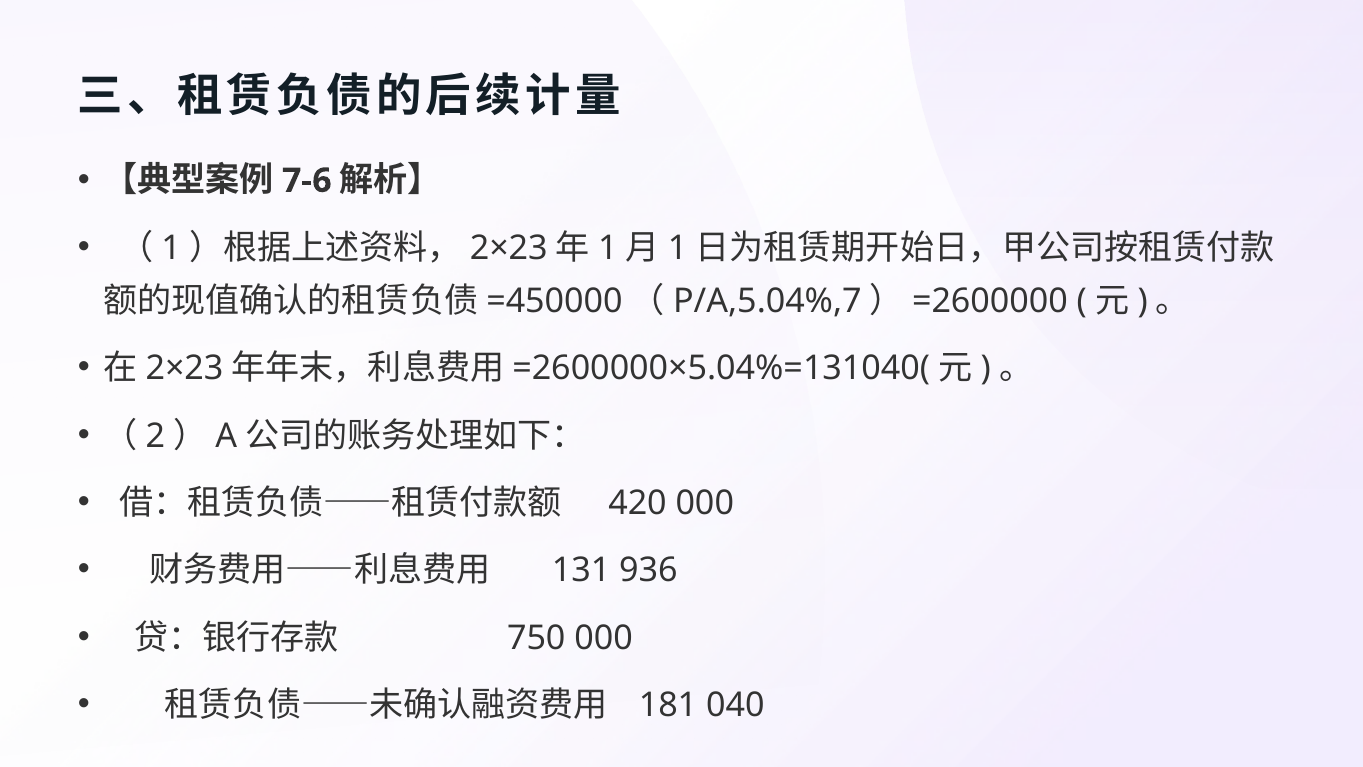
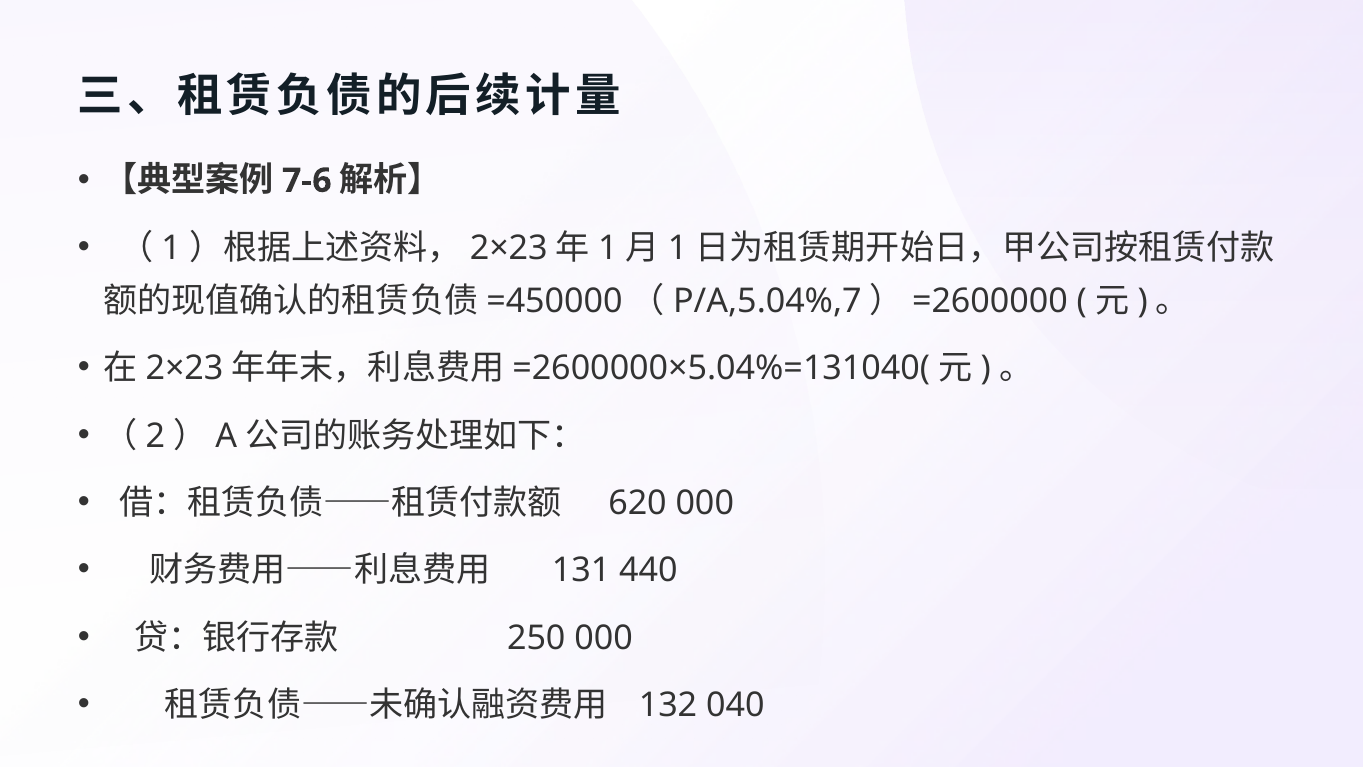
420: 420 -> 620 (638, 503)
936: 936 -> 440 (648, 570)
750: 750 -> 250 (536, 638)
181: 181 -> 132 (668, 705)
